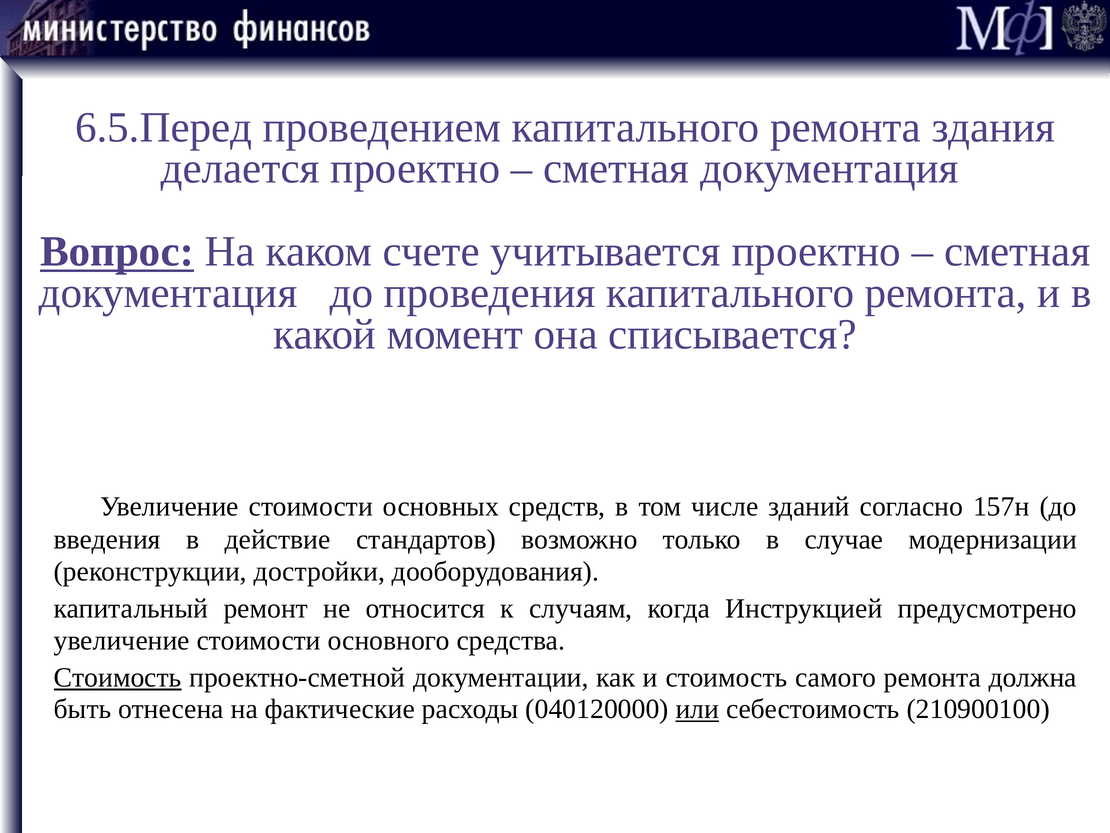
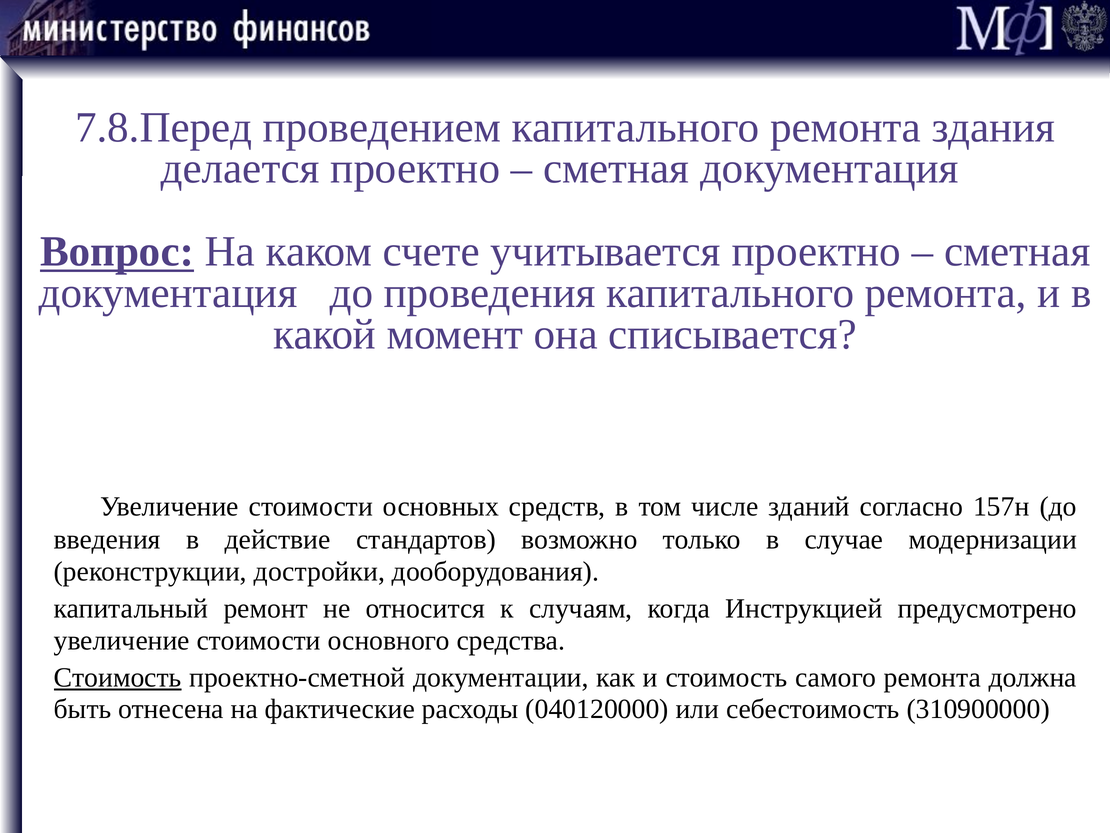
6.5.Перед: 6.5.Перед -> 7.8.Перед (164, 127)
или underline: present -> none (697, 709)
210900100: 210900100 -> 310900000 (978, 709)
